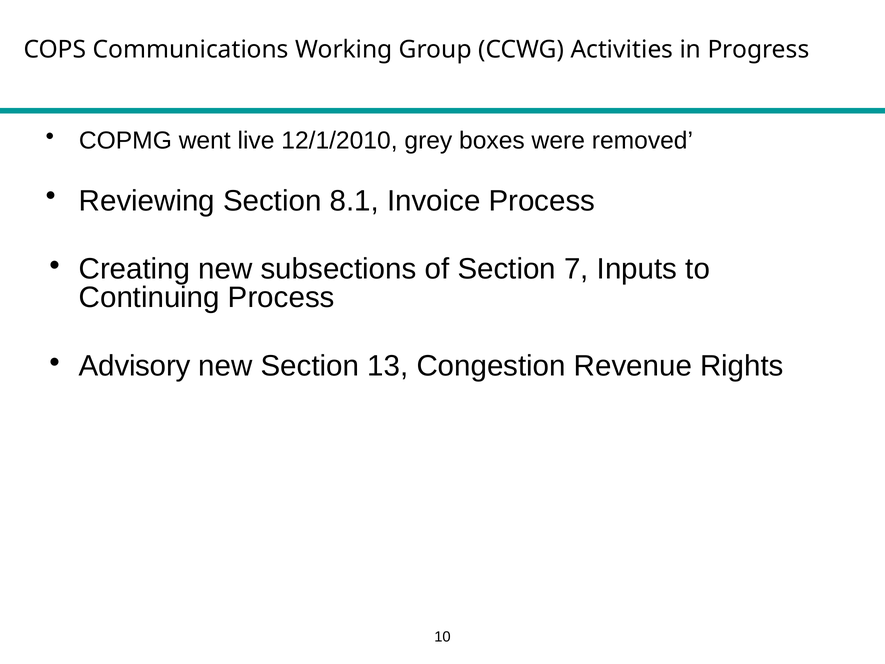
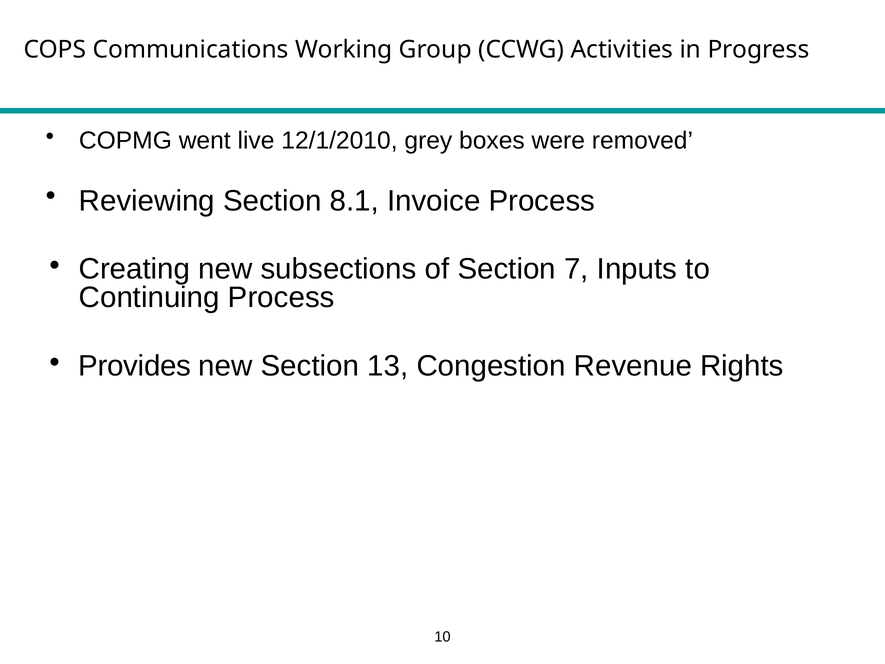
Advisory: Advisory -> Provides (135, 366)
